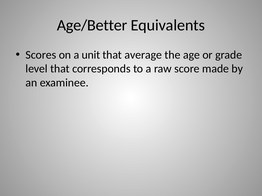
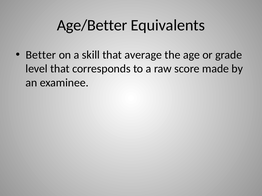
Scores: Scores -> Better (41, 55)
unit: unit -> skill (91, 55)
